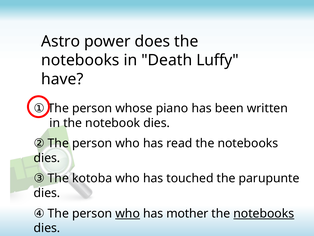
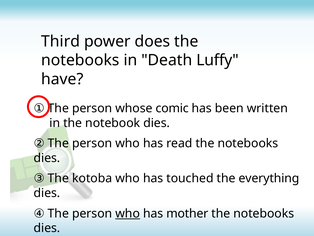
Astro: Astro -> Third (61, 41)
piano: piano -> comic (172, 108)
parupunte: parupunte -> everything (269, 178)
notebooks underline: present -> none (264, 213)
